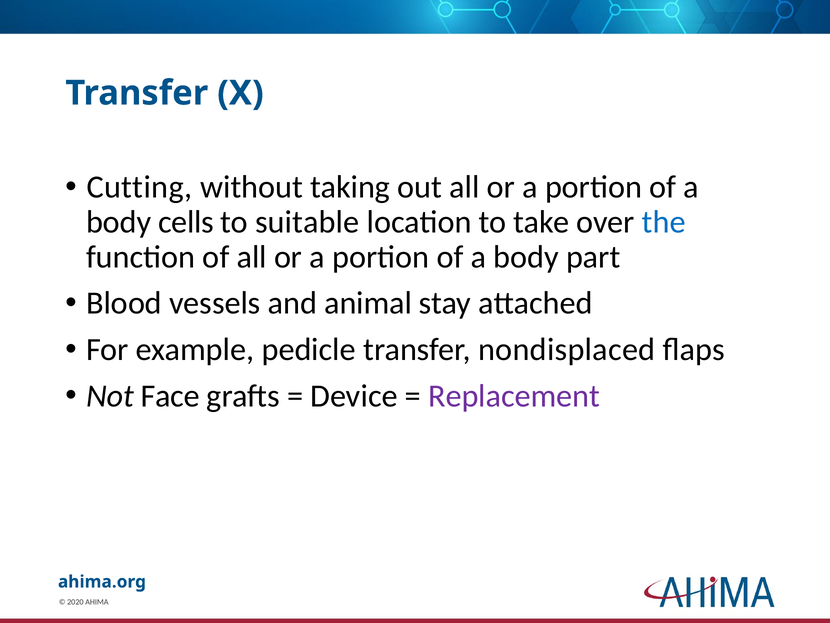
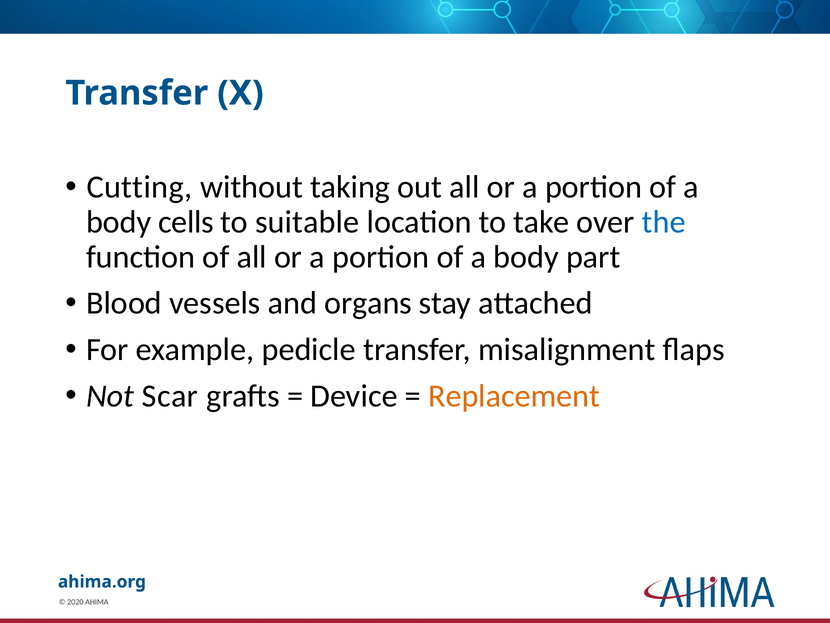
animal: animal -> organs (368, 303)
nondisplaced: nondisplaced -> misalignment (567, 349)
Face: Face -> Scar (170, 396)
Replacement colour: purple -> orange (514, 396)
